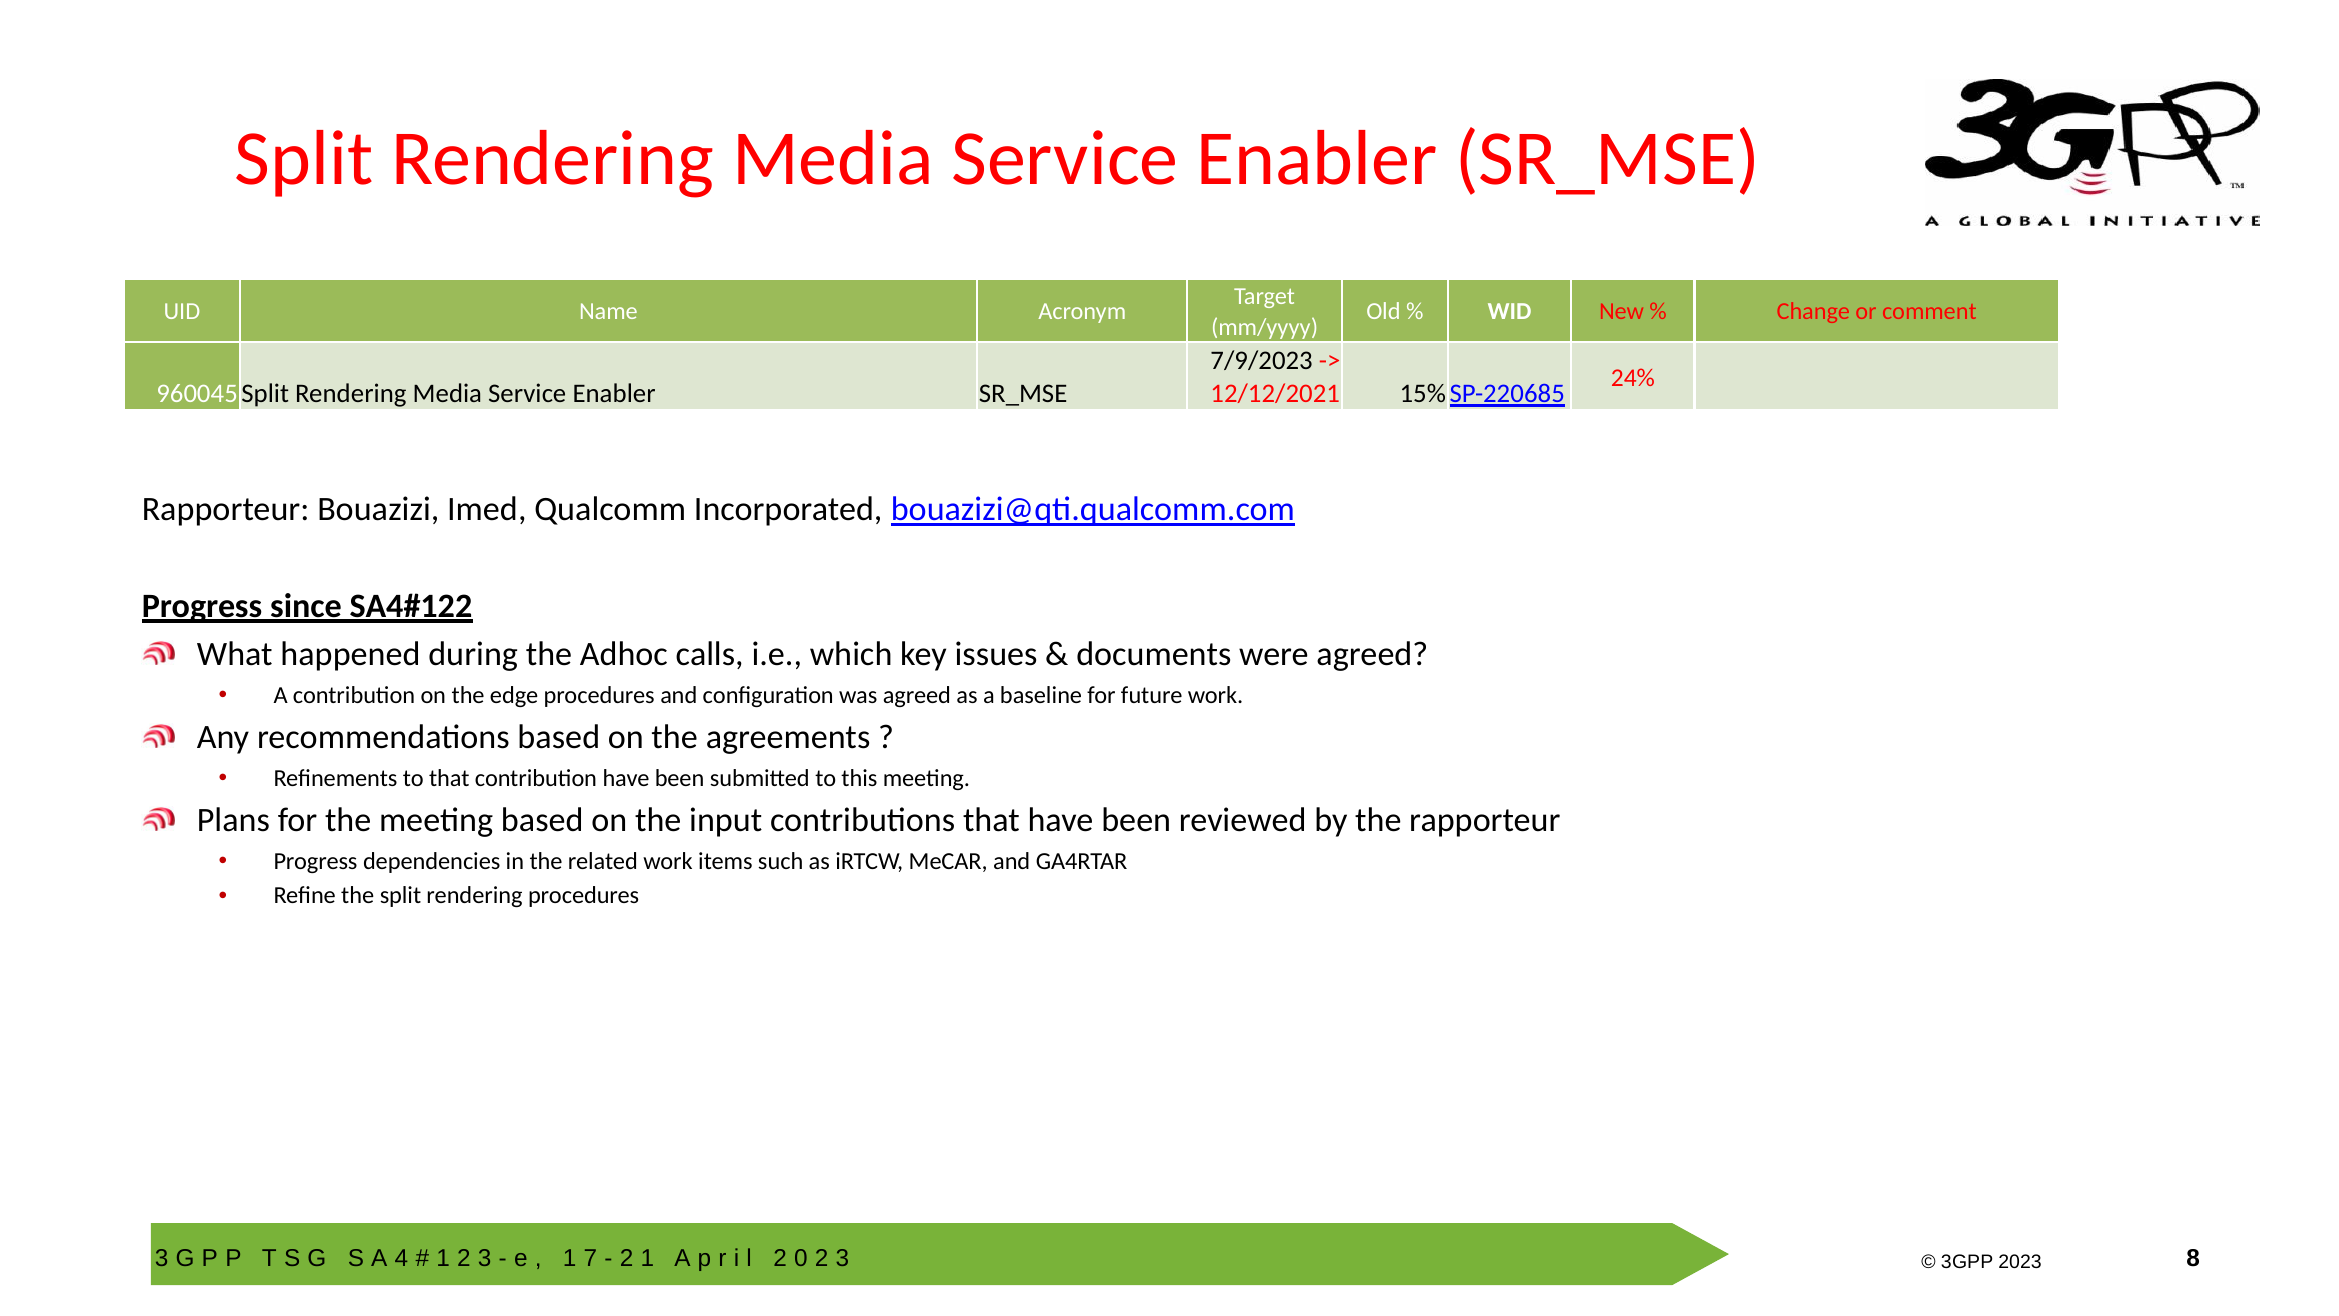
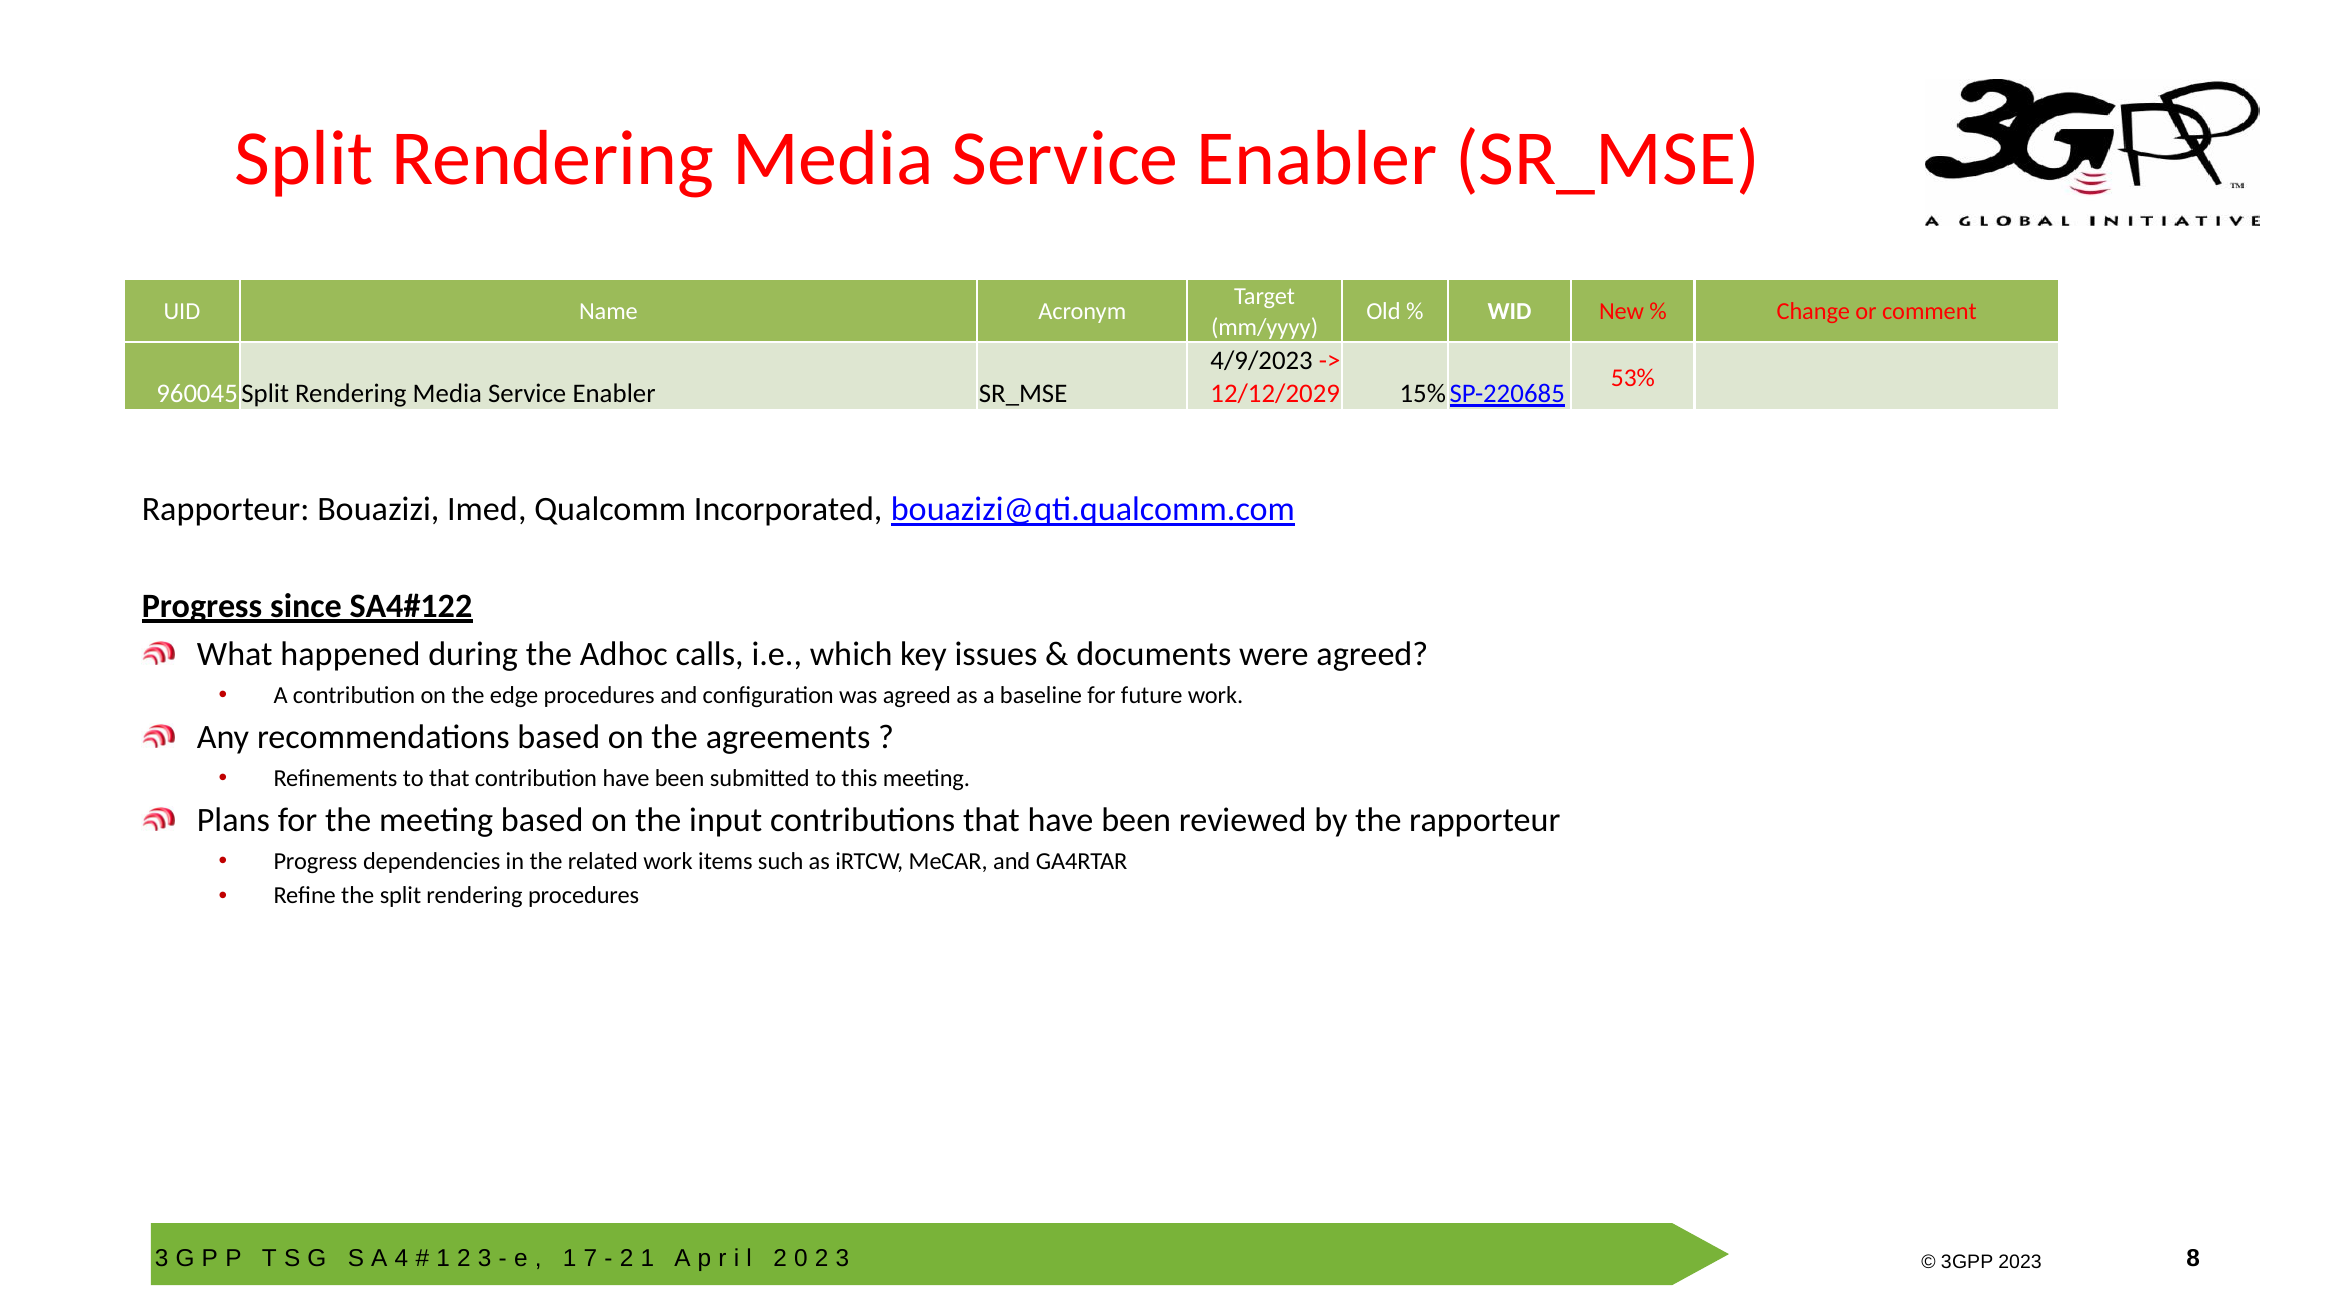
7/9/2023: 7/9/2023 -> 4/9/2023 (1262, 361)
24%: 24% -> 53% (1633, 377)
12/12/2021: 12/12/2021 -> 12/12/2029 (1275, 394)
